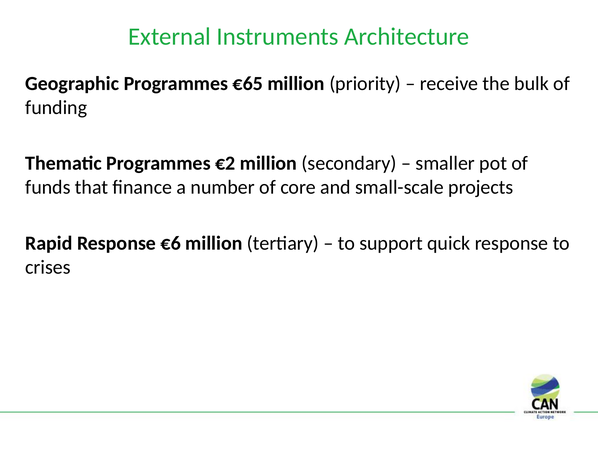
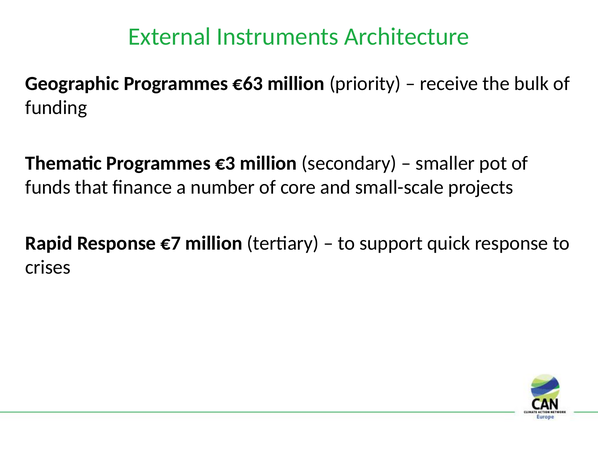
€65: €65 -> €63 (248, 83)
€2: €2 -> €3 (225, 163)
€6: €6 -> €7 (171, 243)
